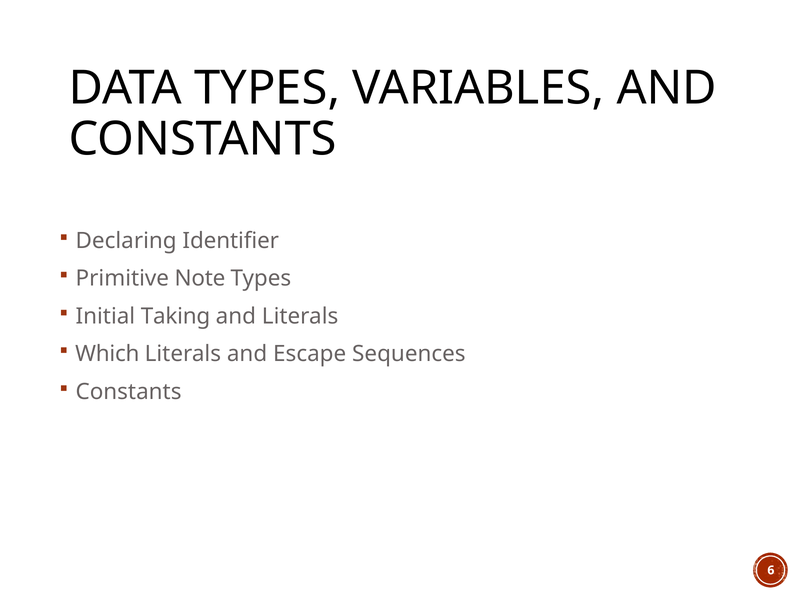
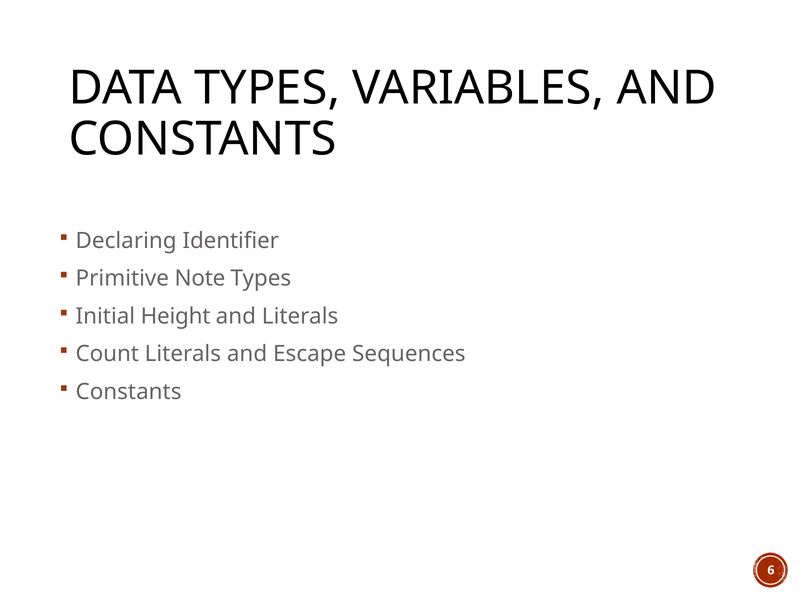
Taking: Taking -> Height (176, 316)
Which: Which -> Count (107, 354)
